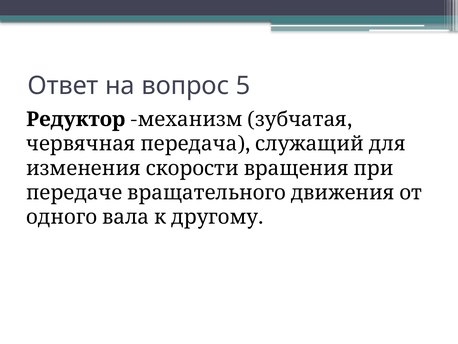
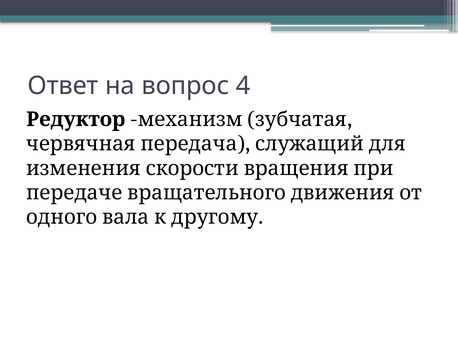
5: 5 -> 4 (243, 86)
